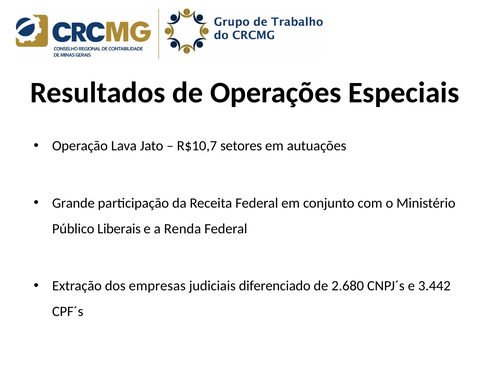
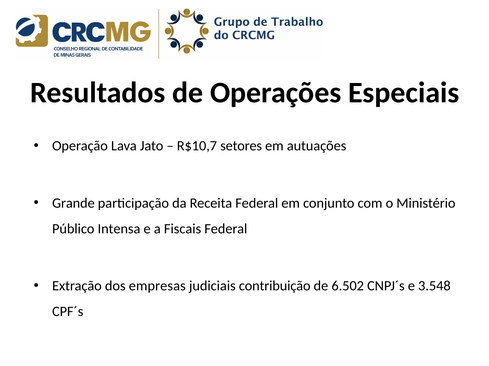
Liberais: Liberais -> Intensa (119, 229)
Renda: Renda -> Fiscais (183, 229)
diferenciado: diferenciado -> contribuição (275, 286)
2.680: 2.680 -> 6.502 (348, 286)
3.442: 3.442 -> 3.548 (434, 286)
